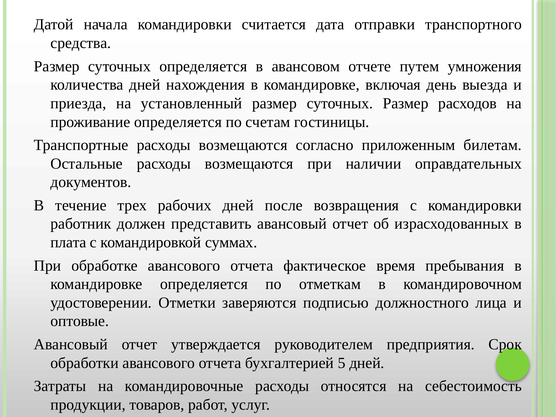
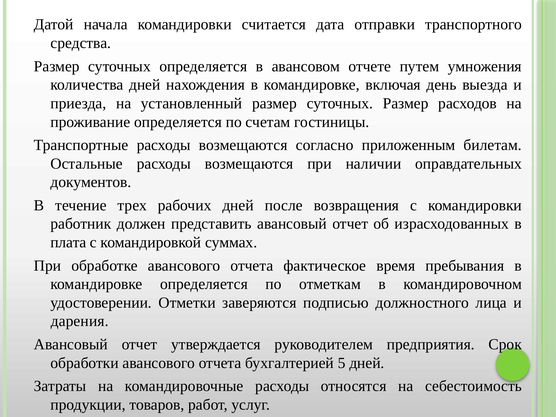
оптовые: оптовые -> дарения (80, 321)
